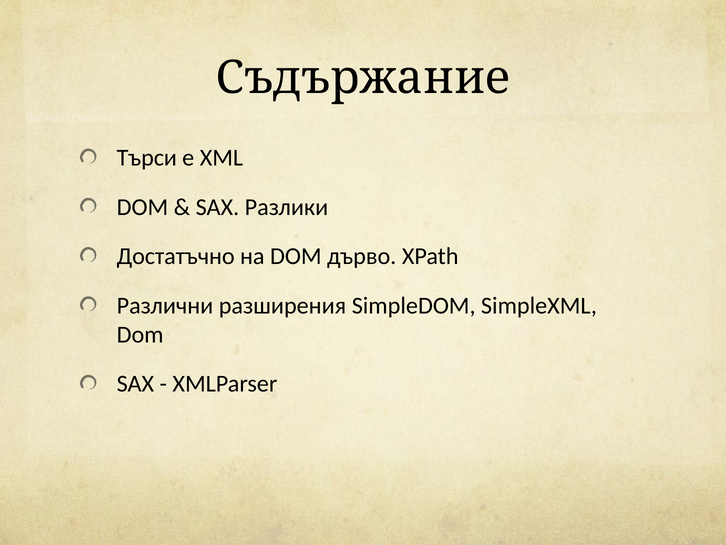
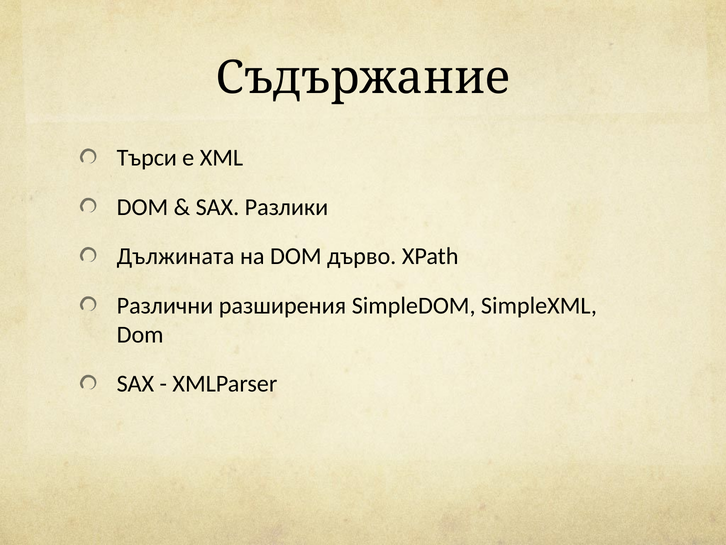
Достатъчно: Достатъчно -> Дължината (176, 256)
